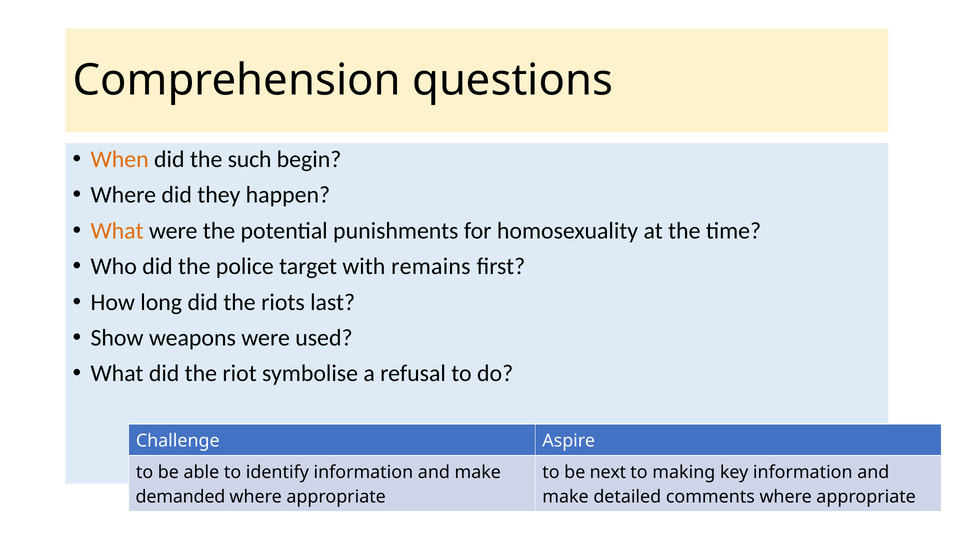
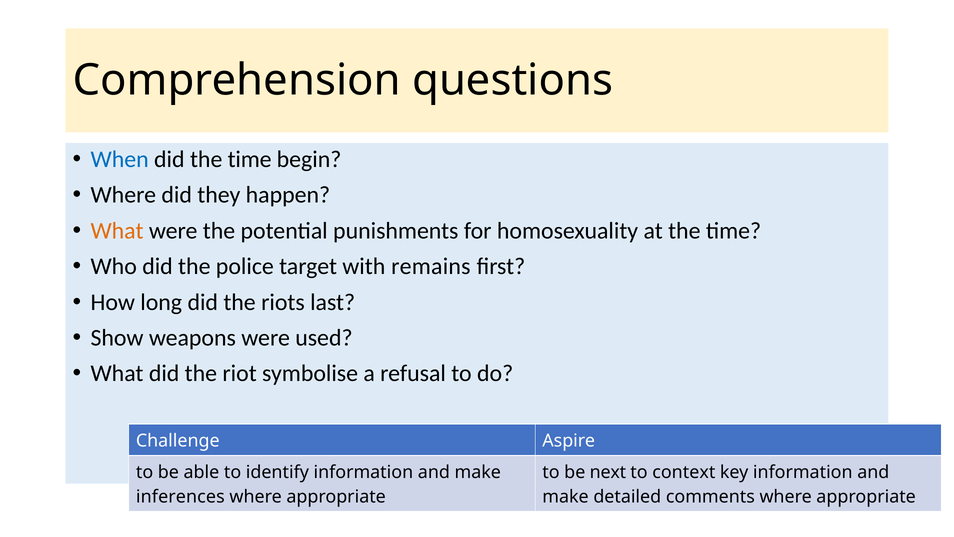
When colour: orange -> blue (120, 159)
did the such: such -> time (250, 159)
making: making -> context (684, 472)
demanded: demanded -> inferences (180, 496)
